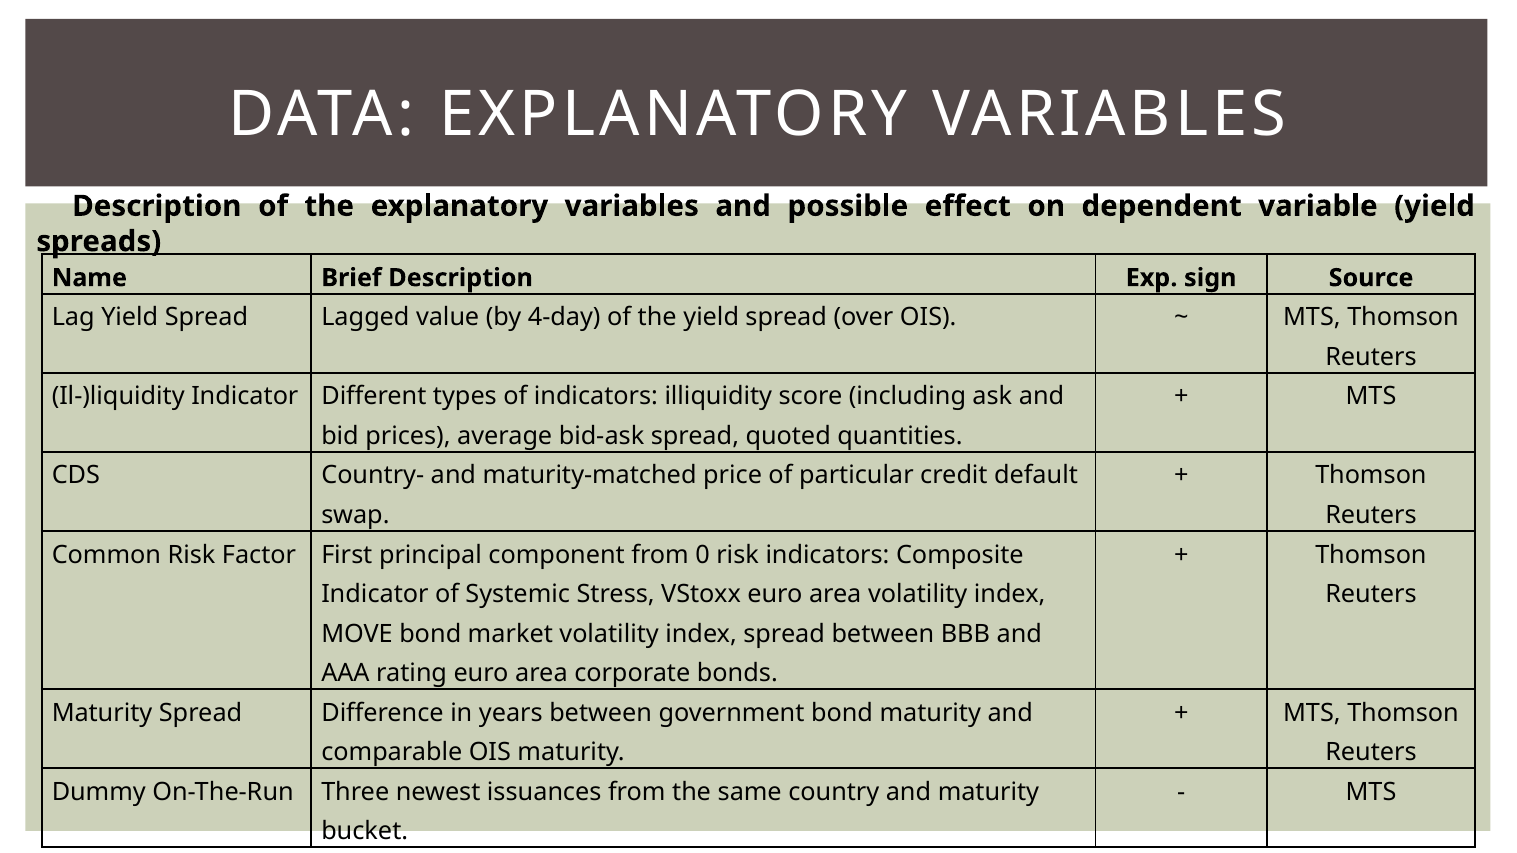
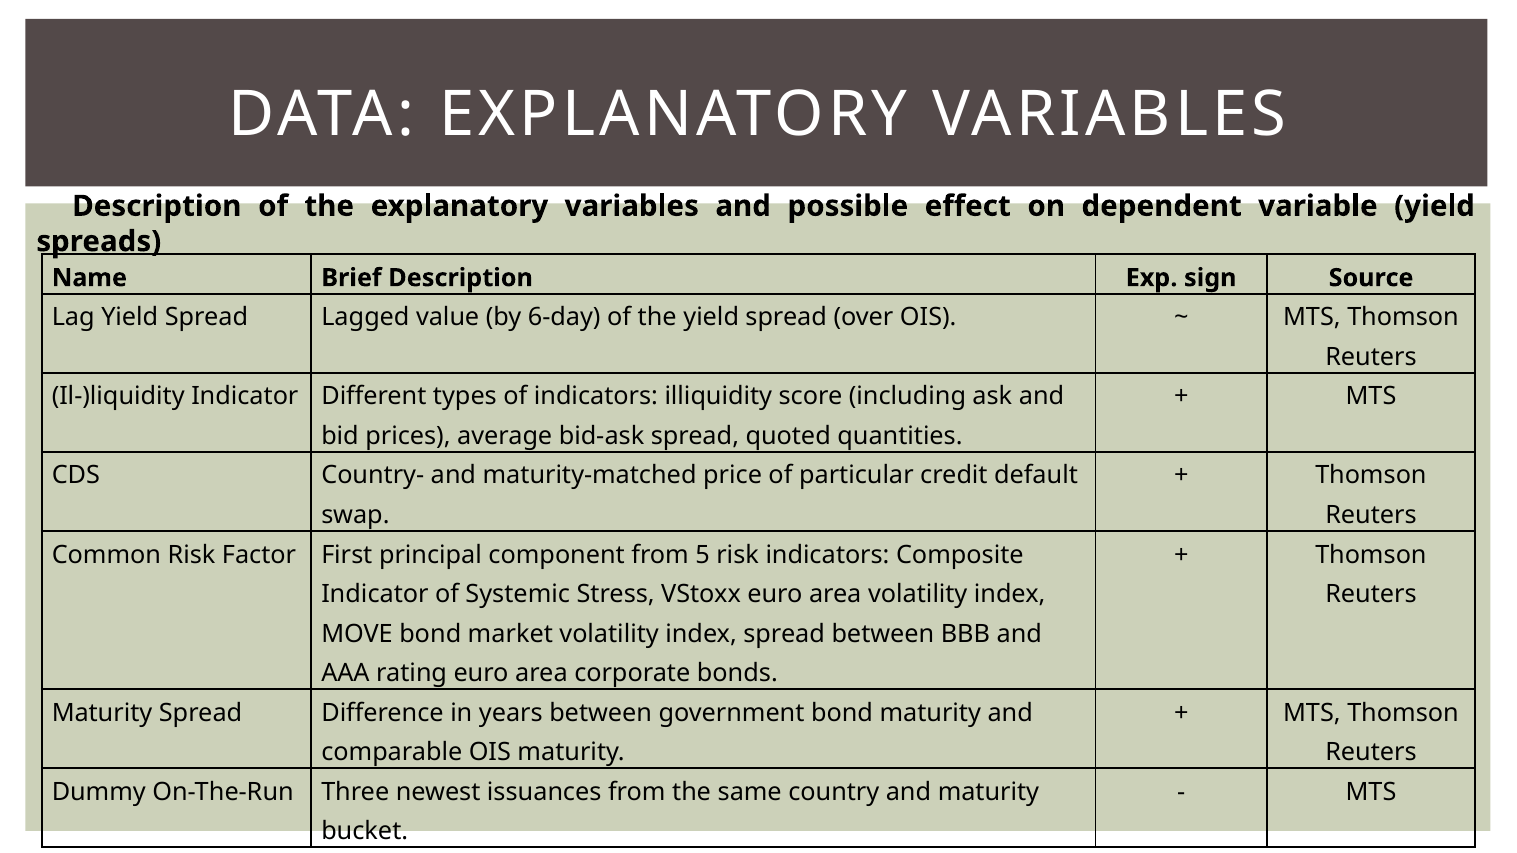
4-day: 4-day -> 6-day (564, 318)
0: 0 -> 5 (703, 555)
